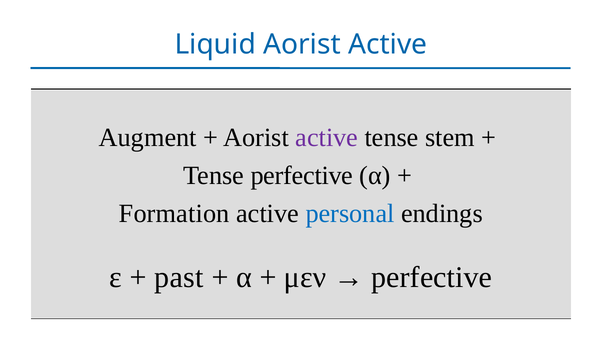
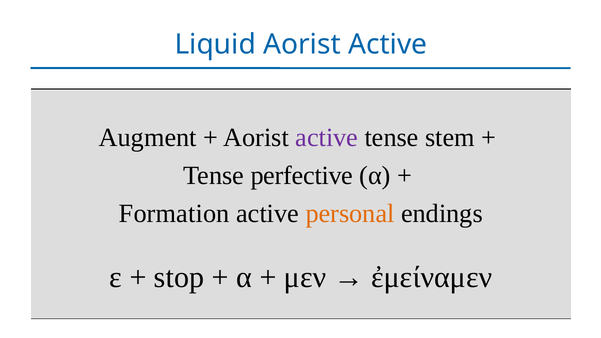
personal colour: blue -> orange (350, 213)
past: past -> stop (179, 277)
perfective: perfective -> ἐμείναμεν (432, 277)
